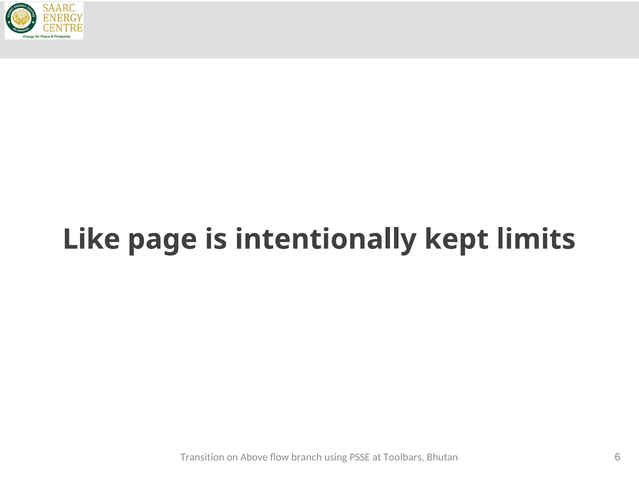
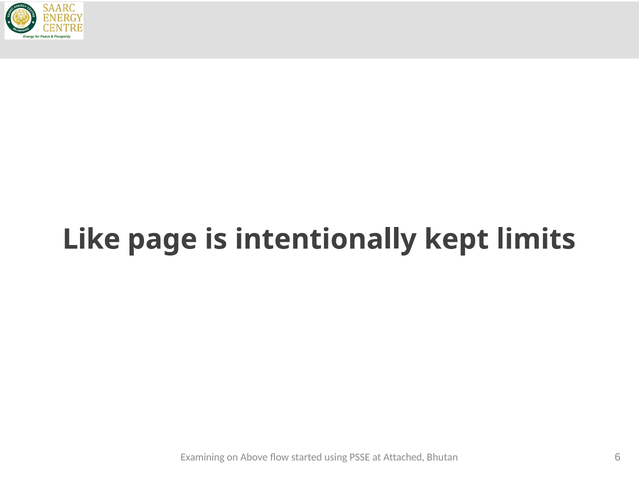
Transition: Transition -> Examining (203, 458)
branch: branch -> started (307, 458)
Toolbars: Toolbars -> Attached (404, 458)
